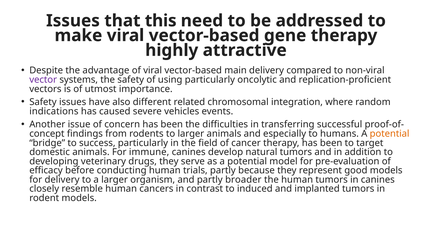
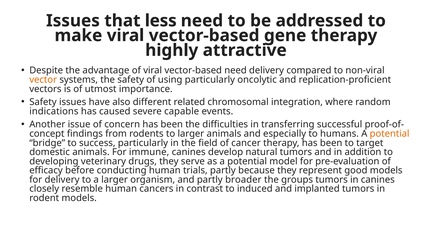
this: this -> less (161, 21)
vector-based main: main -> need (236, 71)
vector colour: purple -> orange (43, 80)
vehicles: vehicles -> capable (182, 111)
the human: human -> groups (297, 180)
